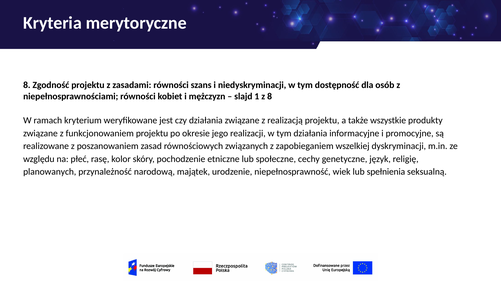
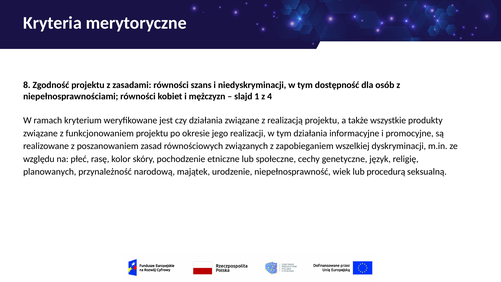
z 8: 8 -> 4 (270, 96)
spełnienia: spełnienia -> procedurą (386, 172)
